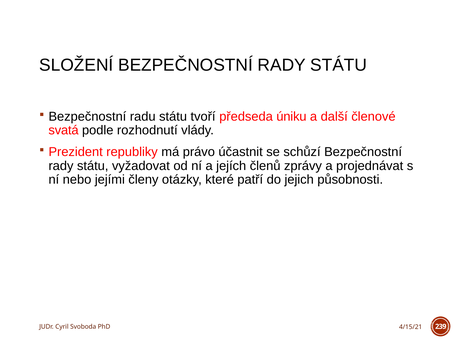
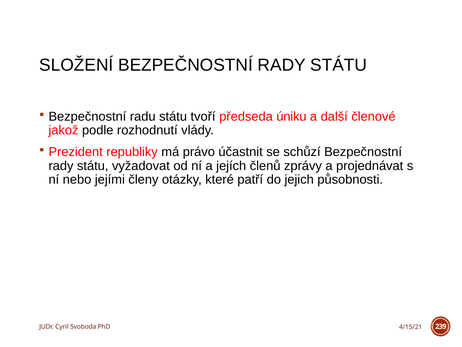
svatá: svatá -> jakož (63, 130)
